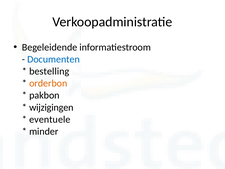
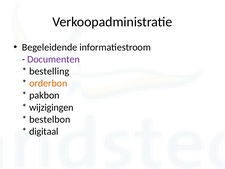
Documenten colour: blue -> purple (54, 59)
eventuele: eventuele -> bestelbon (50, 119)
minder: minder -> digitaal (44, 131)
